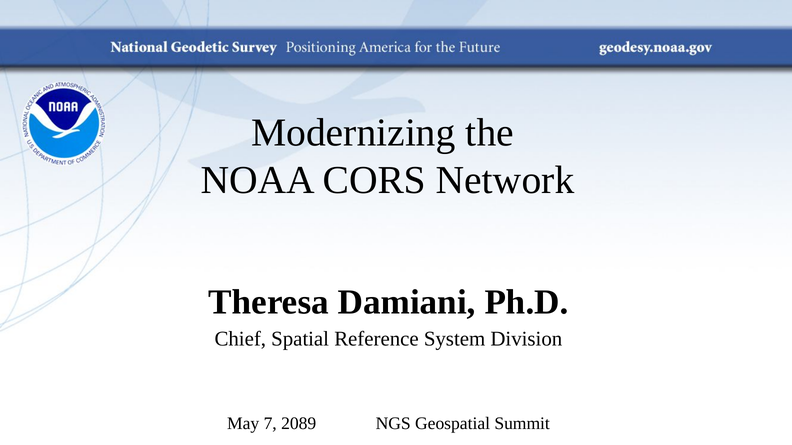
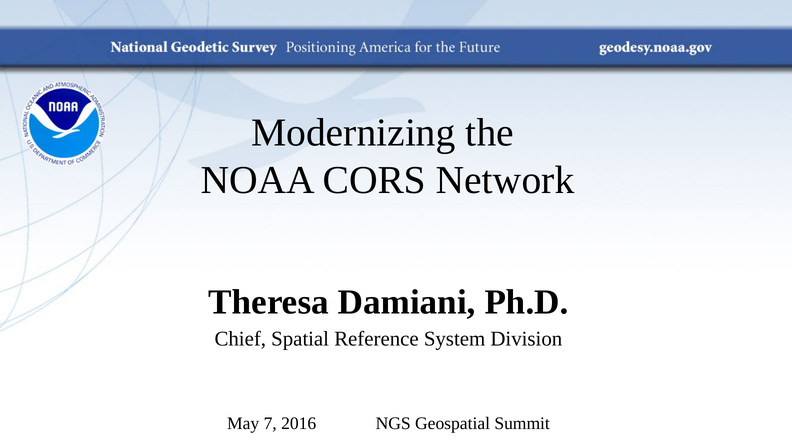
2089: 2089 -> 2016 (299, 424)
